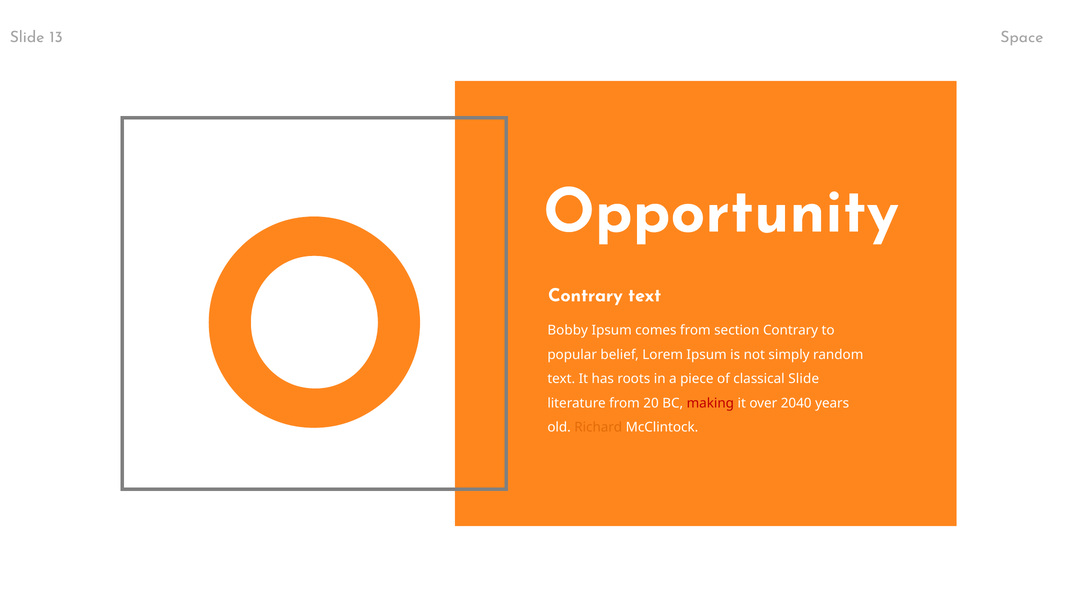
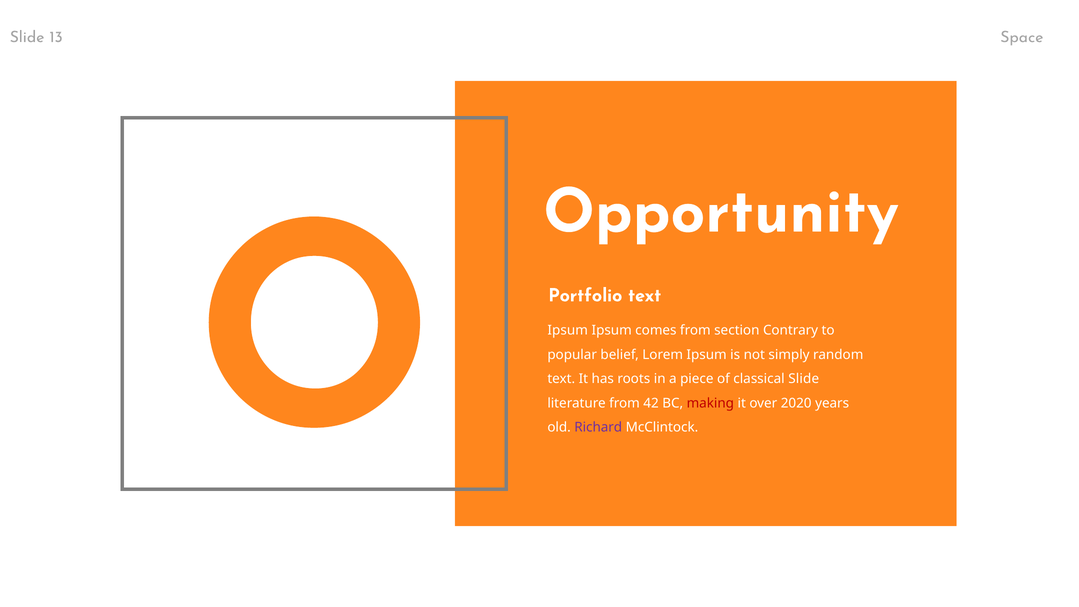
Contrary: Contrary -> Portfolio (585, 295)
Bobby: Bobby -> Ipsum (568, 330)
20: 20 -> 42 (651, 403)
2040: 2040 -> 2020 (796, 403)
Richard colour: orange -> purple (598, 427)
